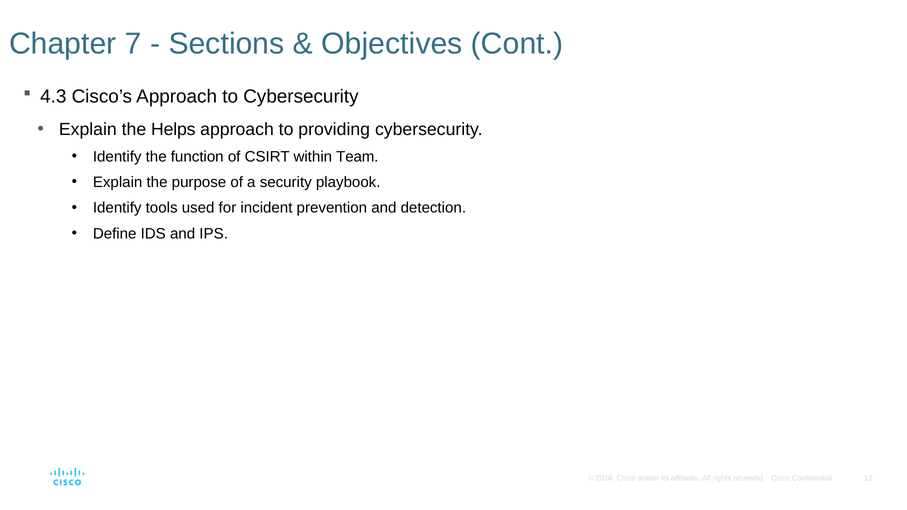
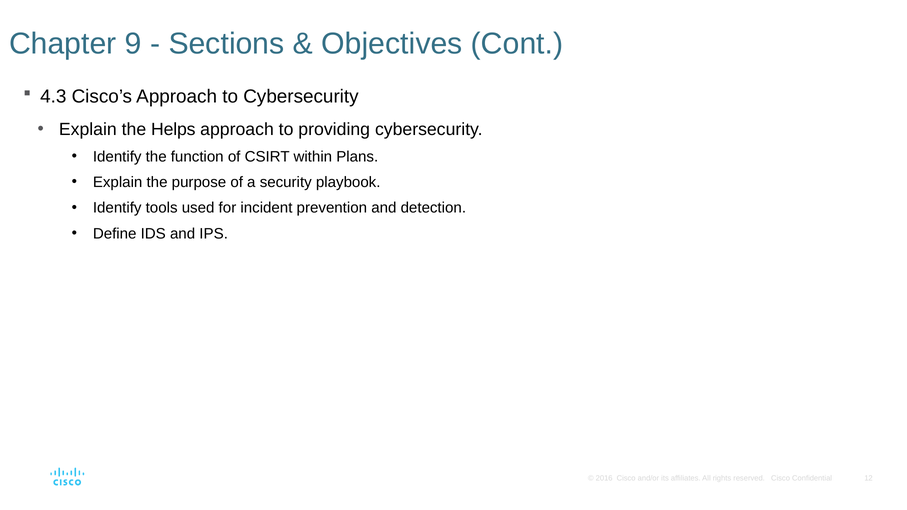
7: 7 -> 9 (133, 44)
Team: Team -> Plans (357, 157)
